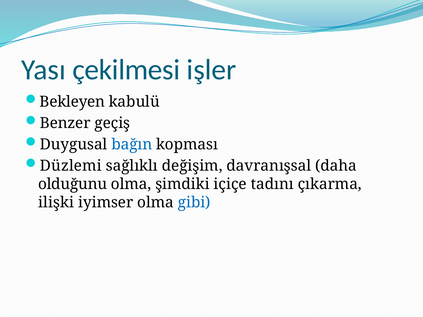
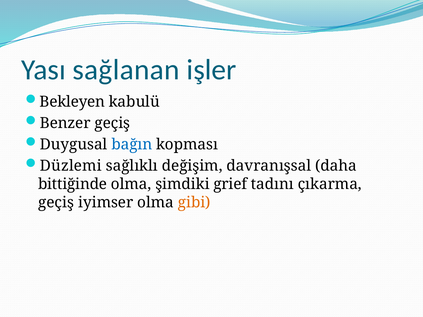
çekilmesi: çekilmesi -> sağlanan (126, 70)
olduğunu: olduğunu -> bittiğinde (73, 184)
içiçe: içiçe -> grief (230, 184)
ilişki: ilişki -> geçiş (56, 203)
gibi colour: blue -> orange (194, 203)
